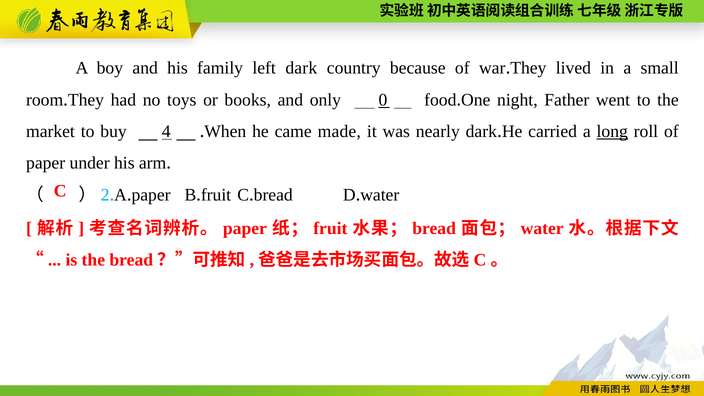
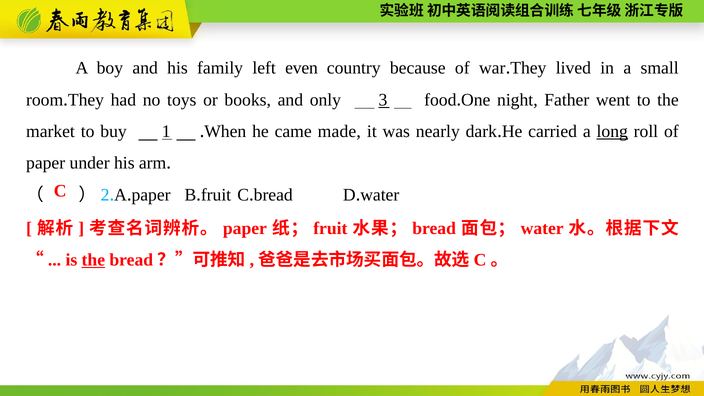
left dark: dark -> even (301, 68)
0: 0 -> 3 (383, 100)
4: 4 -> 1 (166, 131)
the underline: none -> present (93, 260)
